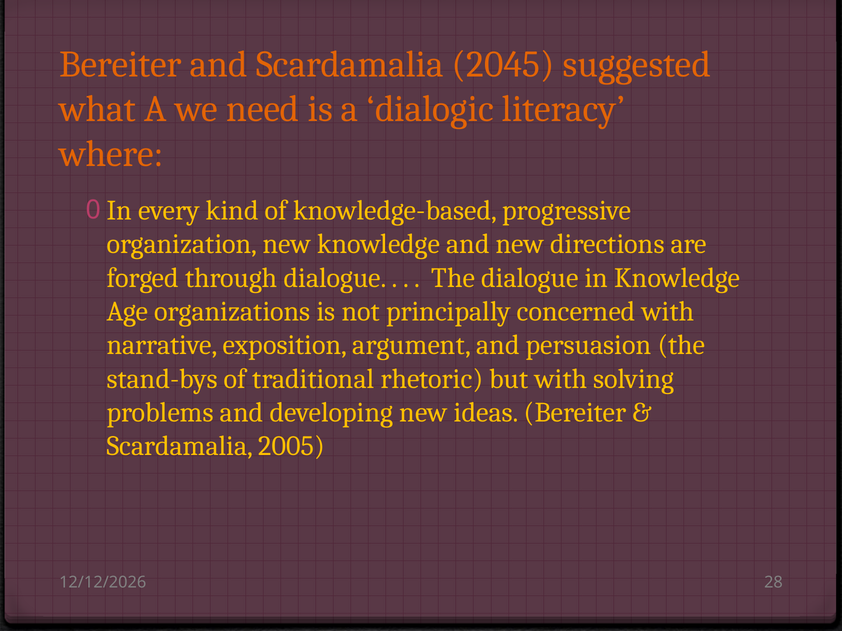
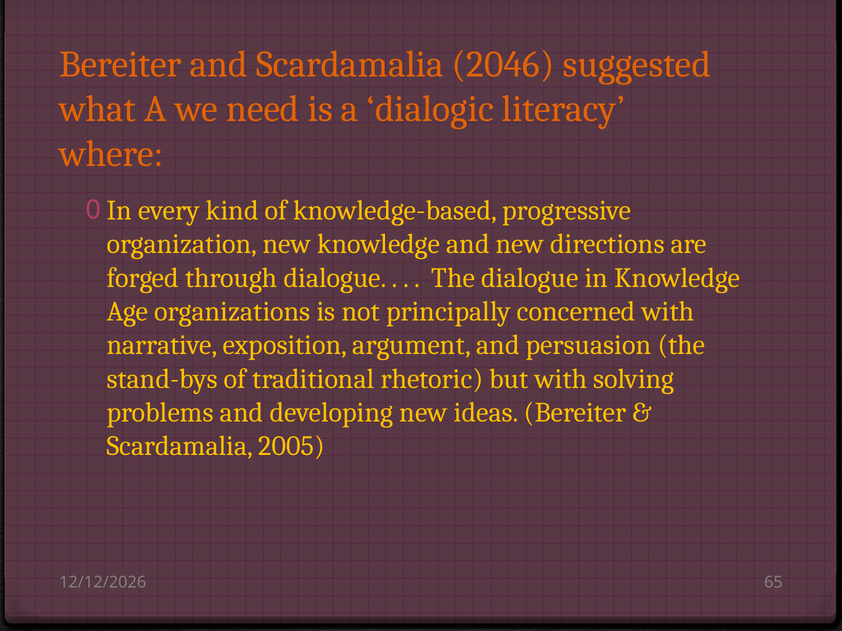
2045: 2045 -> 2046 (503, 64)
28: 28 -> 65 (774, 583)
